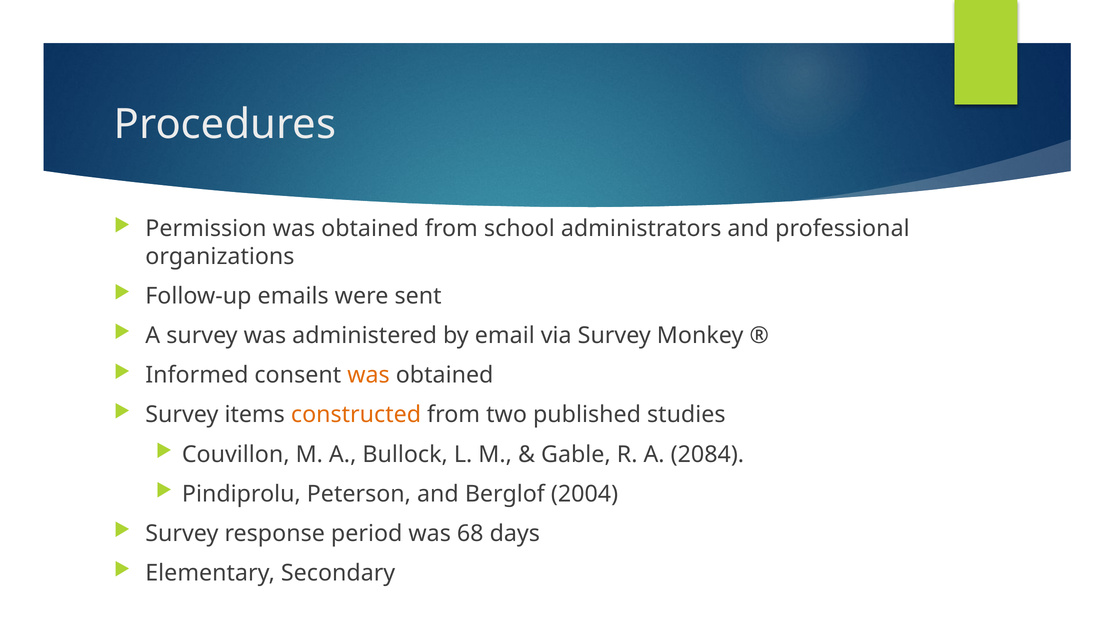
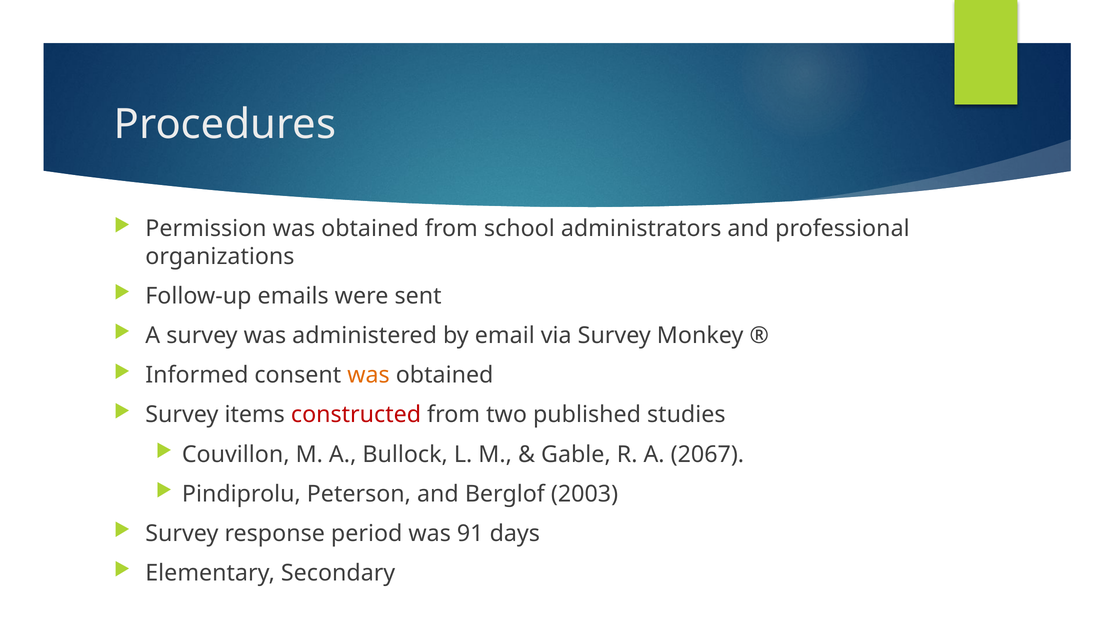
constructed colour: orange -> red (356, 415)
2084: 2084 -> 2067 (707, 454)
2004: 2004 -> 2003 (585, 494)
68: 68 -> 91 (470, 534)
